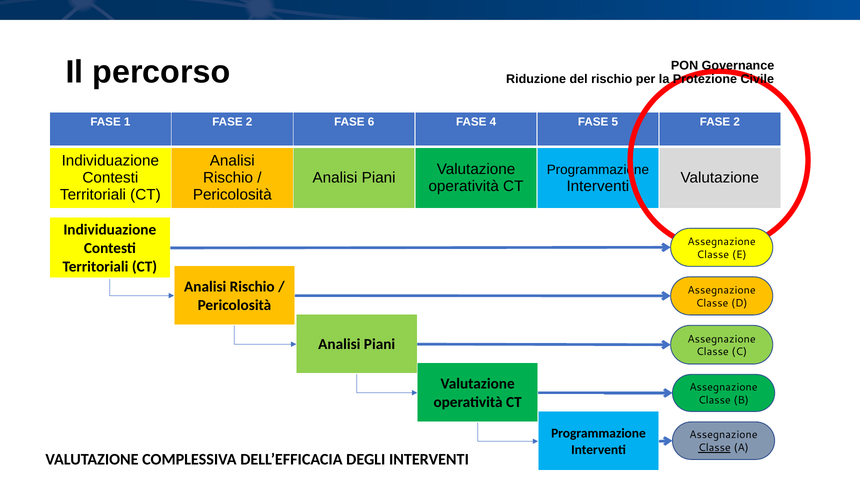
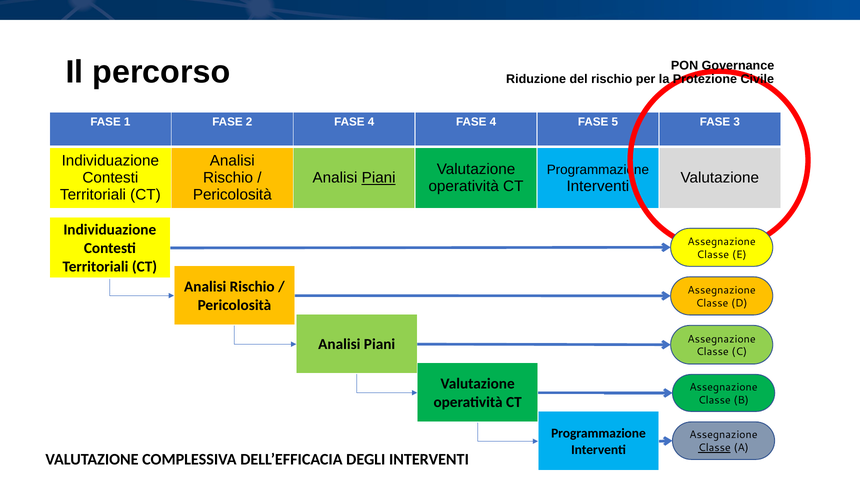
2 FASE 6: 6 -> 4 (371, 122)
5 FASE 2: 2 -> 3 (737, 122)
Piani underline: none -> present (379, 178)
